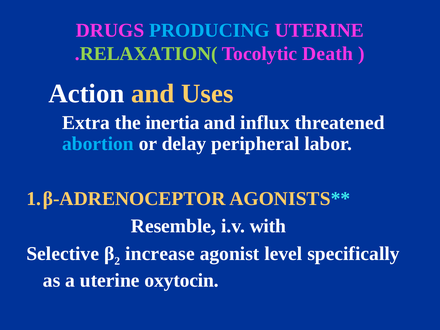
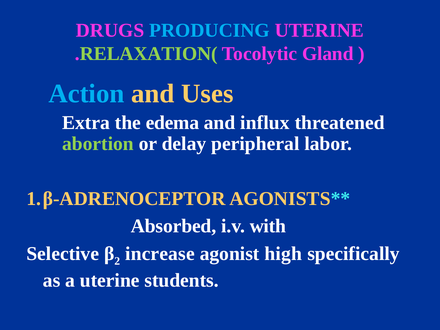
Death: Death -> Gland (328, 54)
Action colour: white -> light blue (86, 94)
inertia: inertia -> edema (172, 123)
abortion colour: light blue -> light green (98, 144)
Resemble: Resemble -> Absorbed (174, 226)
level: level -> high (283, 254)
oxytocin: oxytocin -> students (182, 280)
